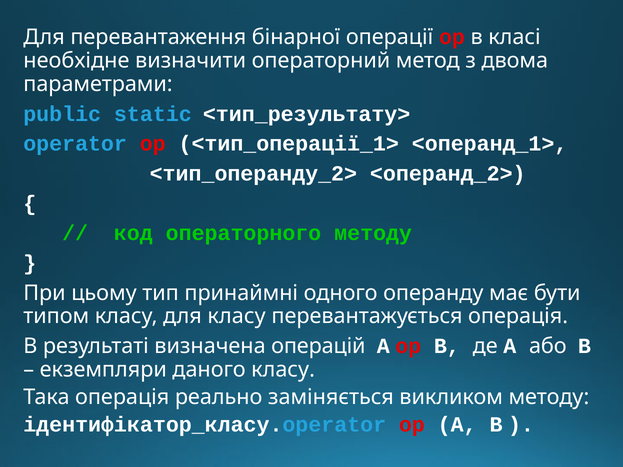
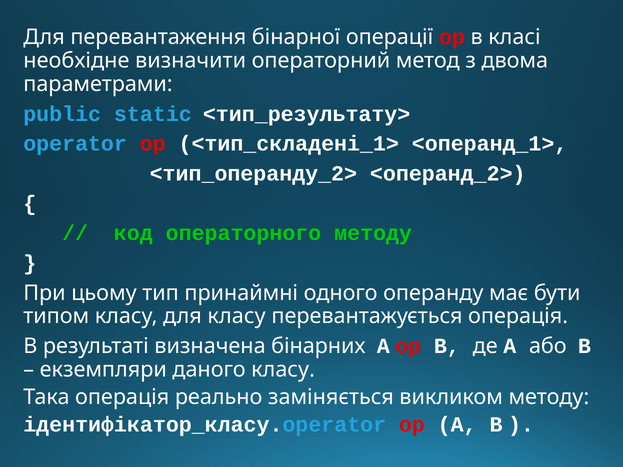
<тип_операції_1>: <тип_операції_1> -> <тип_складені_1> (289, 144)
операцій: операцій -> бінарних (318, 346)
